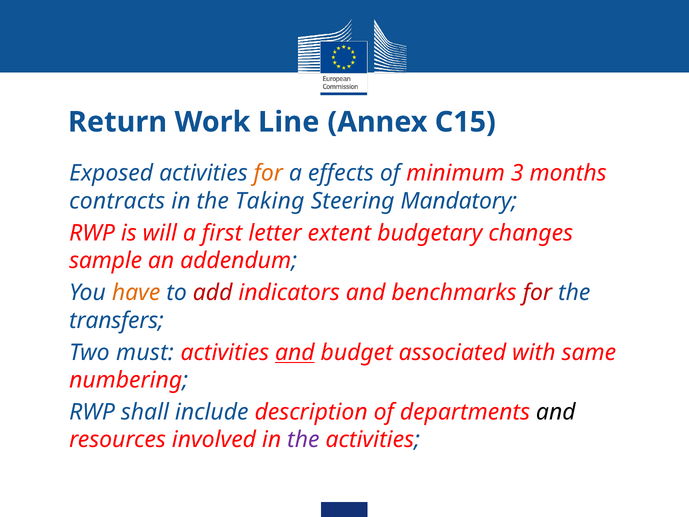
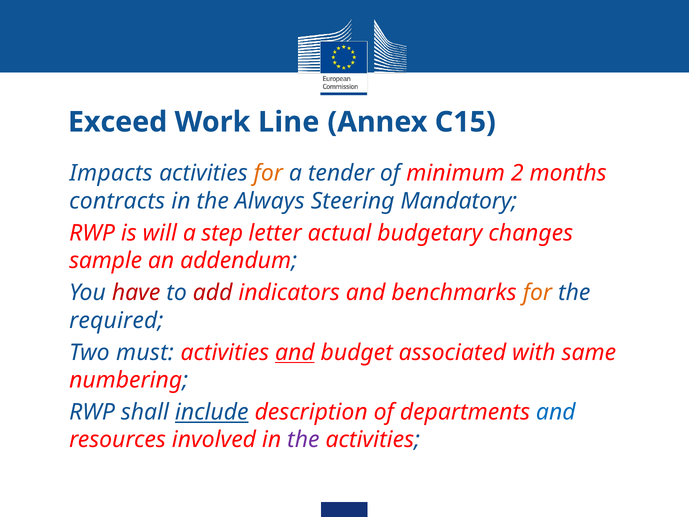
Return: Return -> Exceed (118, 122)
Exposed: Exposed -> Impacts (111, 173)
effects: effects -> tender (341, 173)
3: 3 -> 2 (517, 173)
Taking: Taking -> Always (270, 201)
first: first -> step (222, 233)
extent: extent -> actual (340, 233)
have colour: orange -> red (136, 293)
for colour: red -> orange (537, 293)
transfers: transfers -> required (116, 320)
include underline: none -> present (212, 412)
and colour: black -> blue (556, 412)
